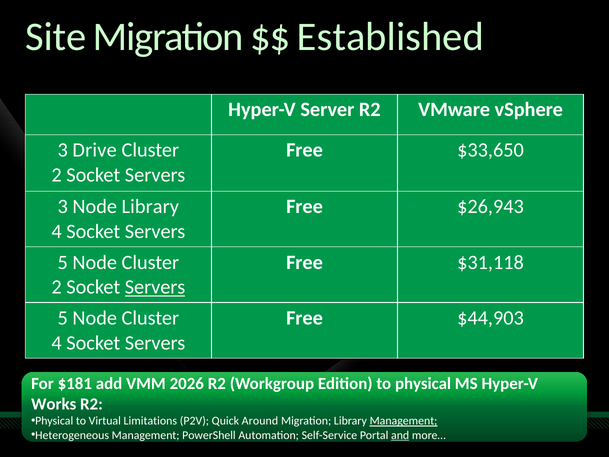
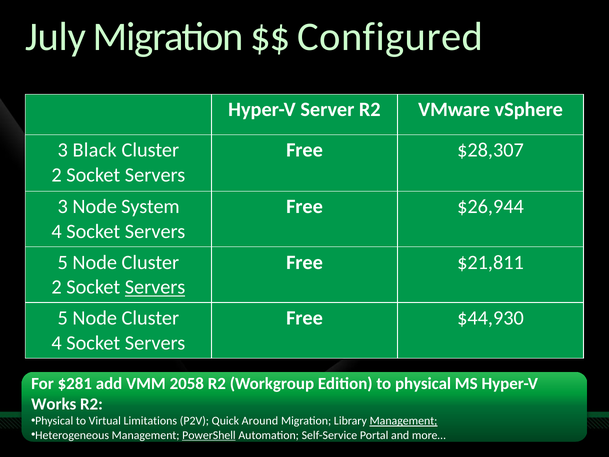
Site: Site -> July (56, 37)
Established: Established -> Configured (390, 37)
Drive: Drive -> Black (95, 150)
$33,650: $33,650 -> $28,307 (491, 150)
Node Library: Library -> System (150, 207)
$26,943: $26,943 -> $26,944 (491, 207)
$31,118: $31,118 -> $21,811 (491, 262)
$44,903: $44,903 -> $44,930 (491, 318)
$181: $181 -> $281 (75, 384)
2026: 2026 -> 2058 (187, 384)
PowerShell underline: none -> present (209, 435)
and underline: present -> none (400, 435)
